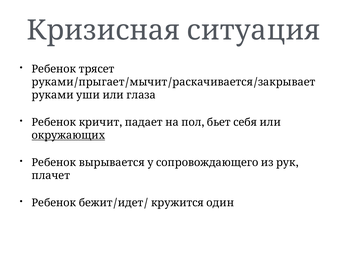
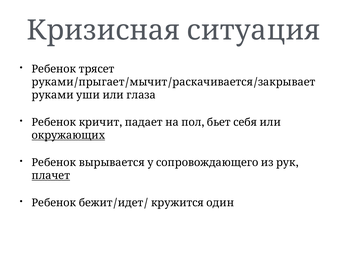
плачет underline: none -> present (51, 176)
